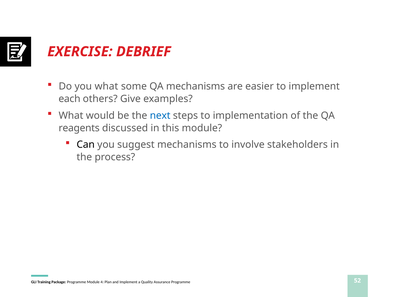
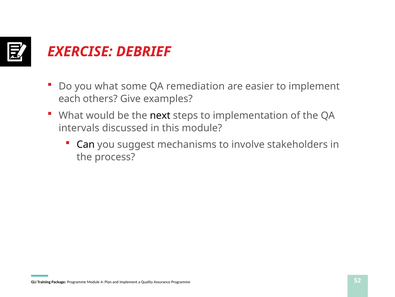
QA mechanisms: mechanisms -> remediation (195, 86)
next colour: blue -> black (160, 116)
reagents: reagents -> intervals (79, 128)
